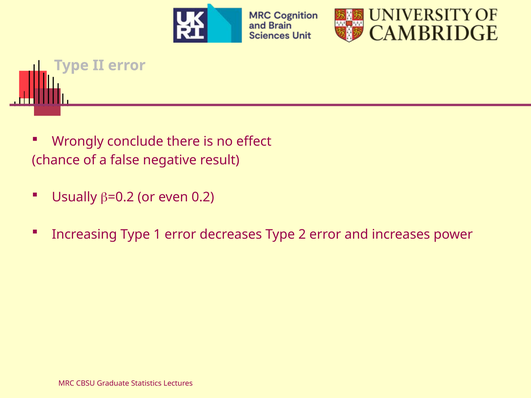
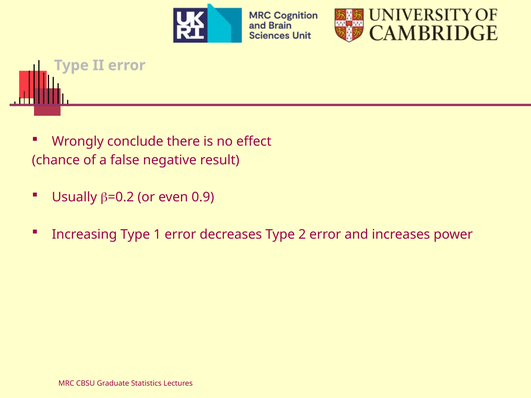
0.2: 0.2 -> 0.9 (203, 197)
